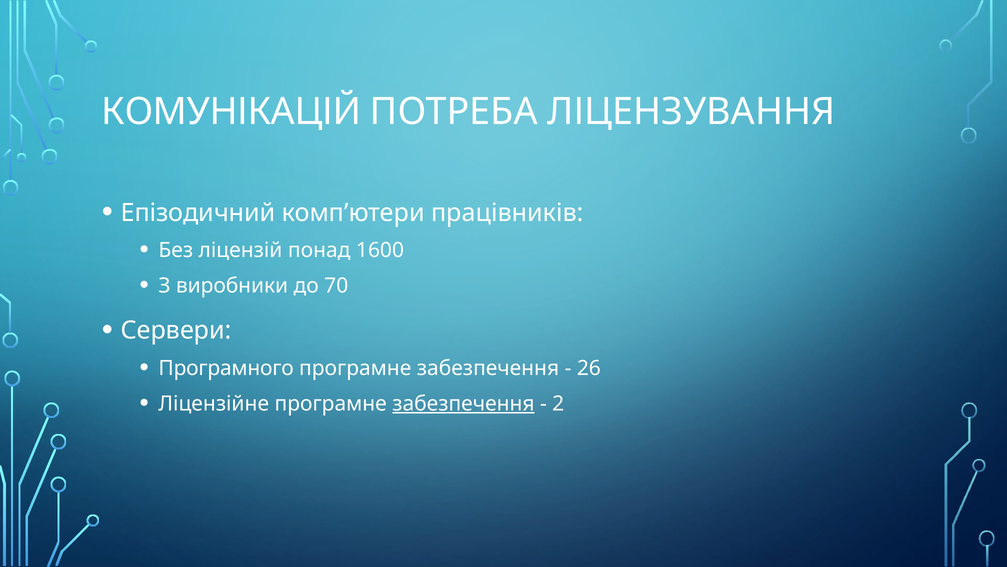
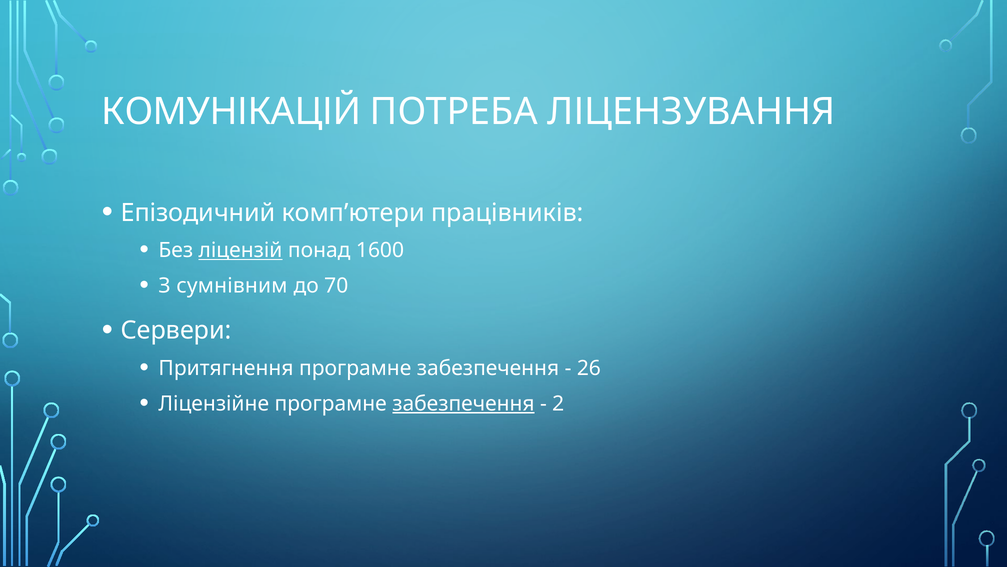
ліцензій underline: none -> present (241, 250)
виробники: виробники -> сумнівним (232, 286)
Програмного: Програмного -> Притягнення (226, 368)
